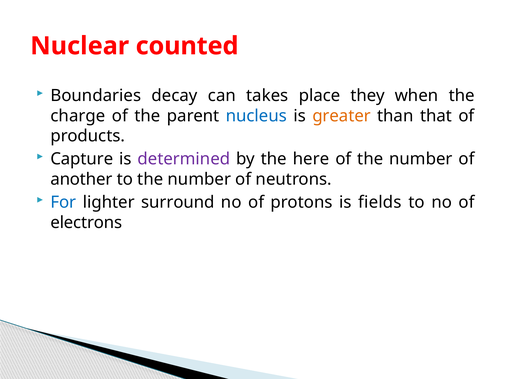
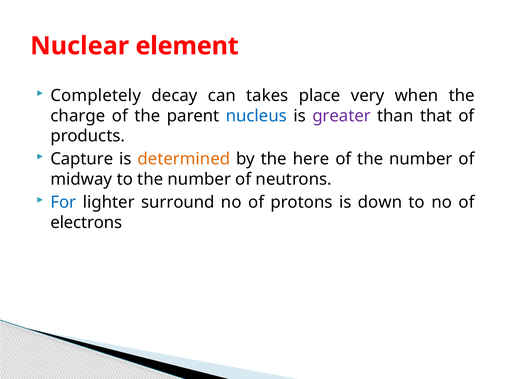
counted: counted -> element (187, 46)
Boundaries: Boundaries -> Completely (96, 96)
they: they -> very (368, 96)
greater colour: orange -> purple (342, 116)
determined colour: purple -> orange (184, 159)
another: another -> midway (81, 179)
fields: fields -> down (380, 202)
